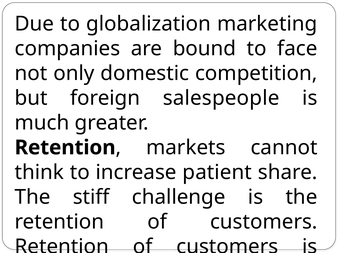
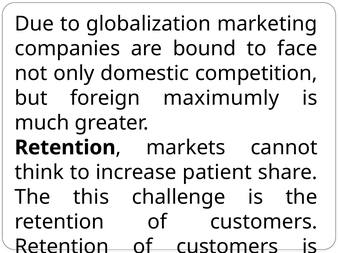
salespeople: salespeople -> maximumly (221, 98)
stiff: stiff -> this (91, 197)
